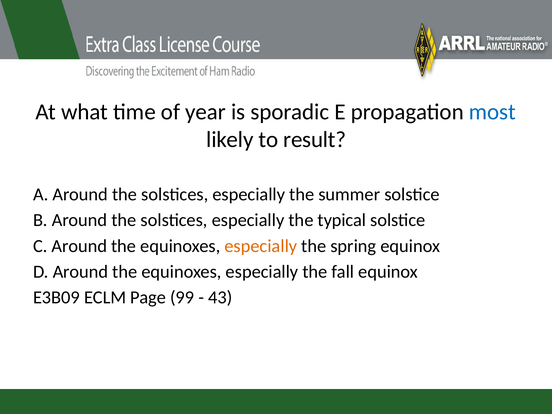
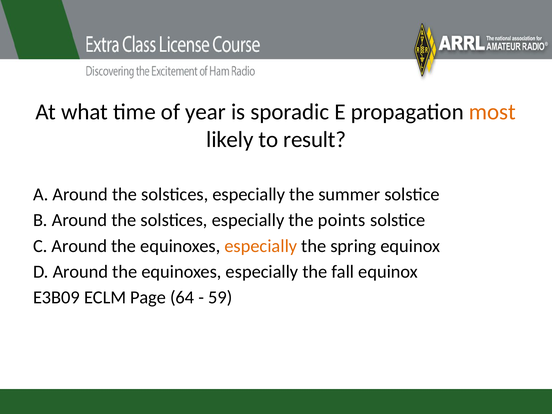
most colour: blue -> orange (492, 112)
typical: typical -> points (342, 220)
99: 99 -> 64 (182, 297)
43: 43 -> 59 (220, 297)
